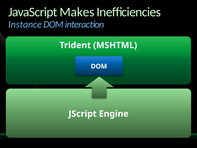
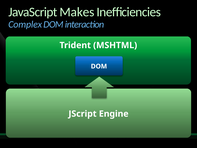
Instance: Instance -> Complex (25, 24)
